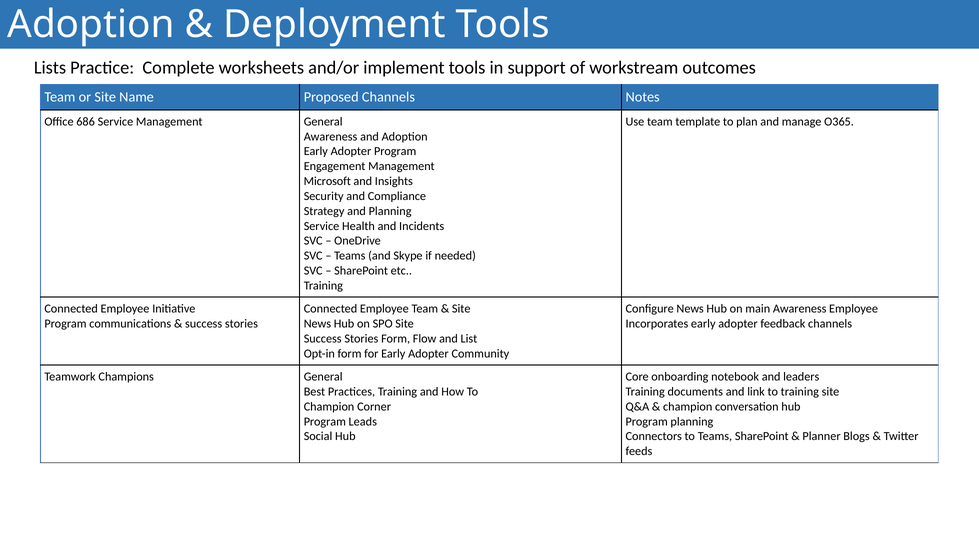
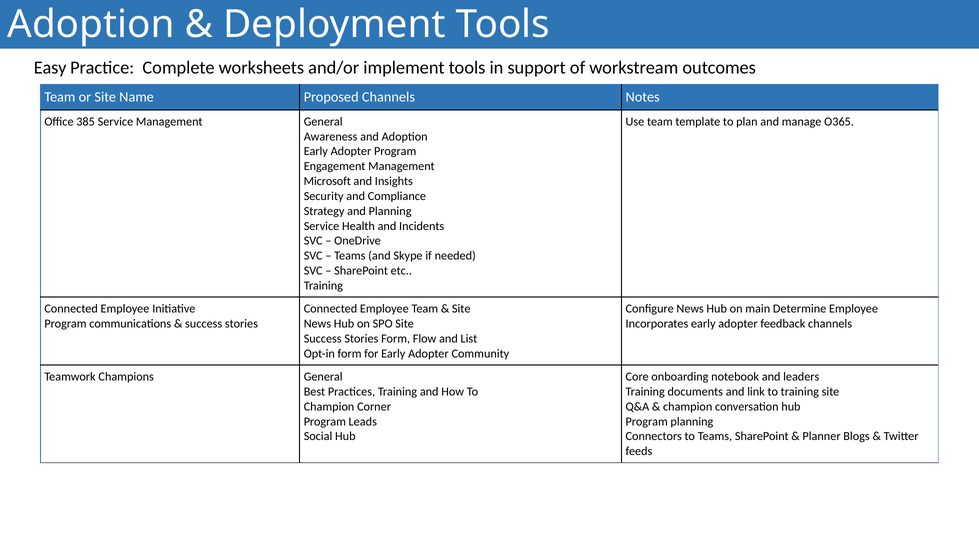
Lists: Lists -> Easy (50, 68)
686: 686 -> 385 (86, 121)
main Awareness: Awareness -> Determine (800, 309)
